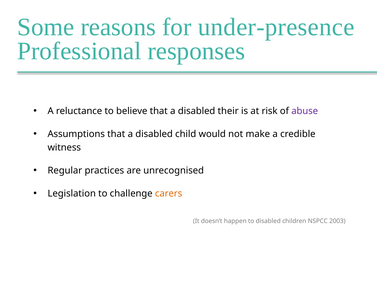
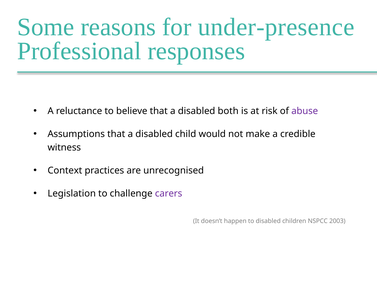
their: their -> both (228, 111)
Regular: Regular -> Context (65, 170)
carers colour: orange -> purple (169, 193)
